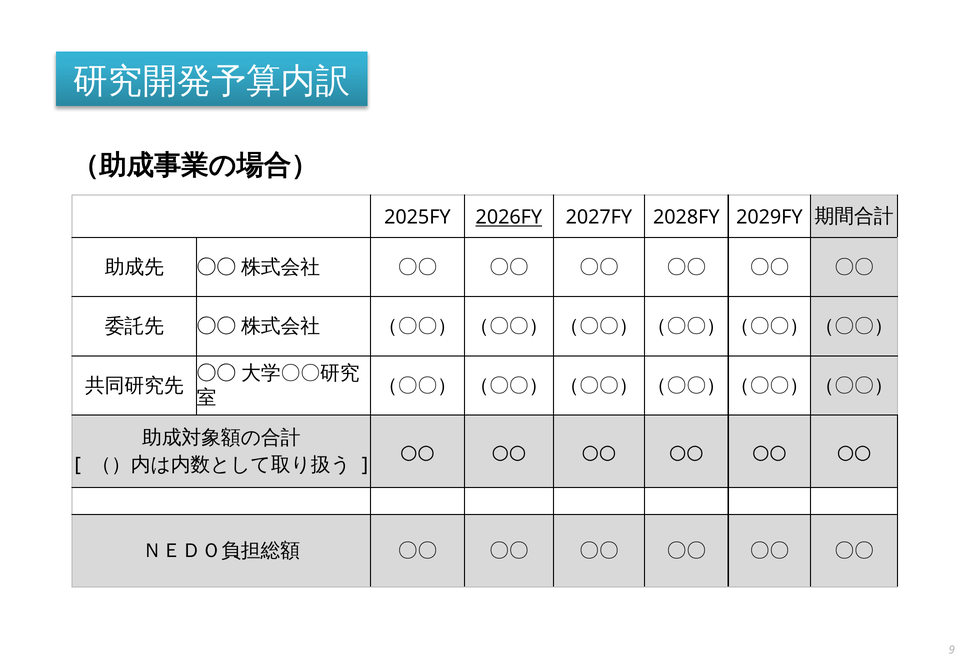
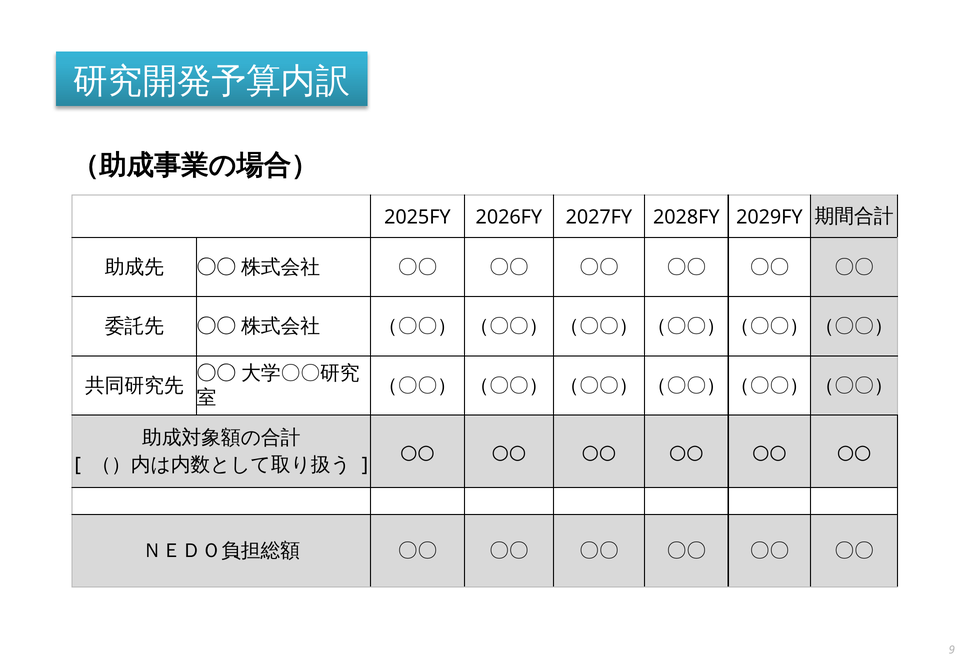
2026FY underline: present -> none (509, 217)
